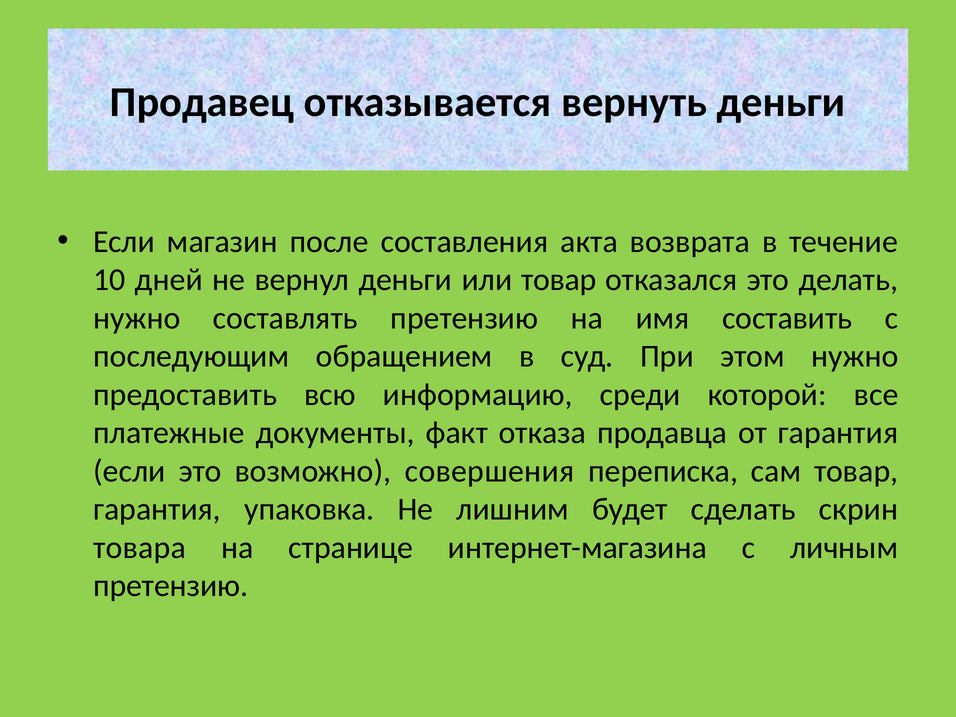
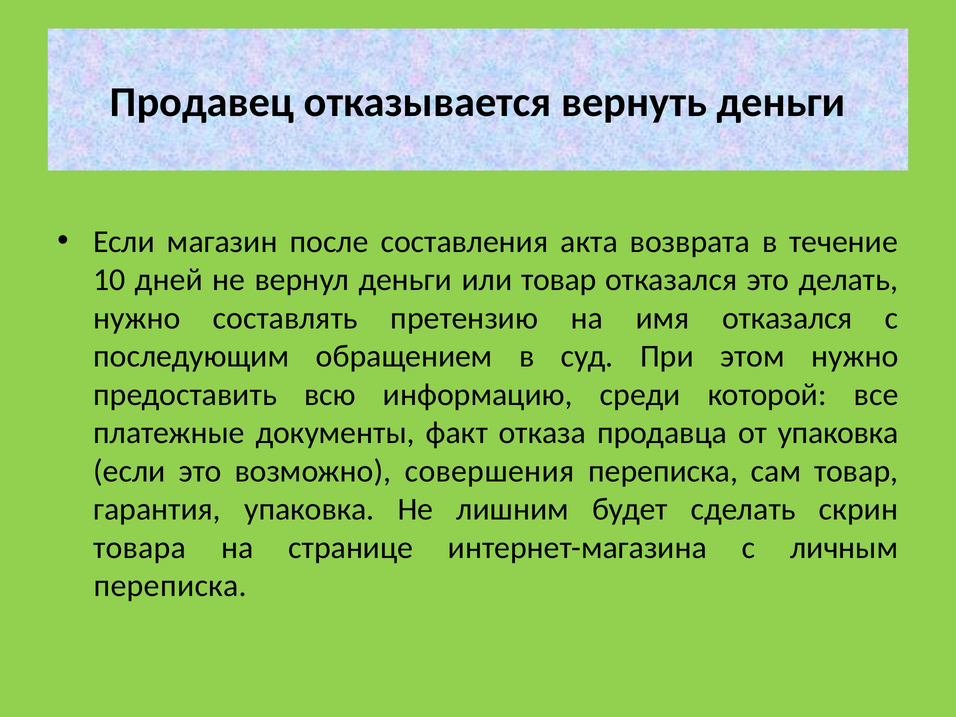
имя составить: составить -> отказался (787, 318)
от гарантия: гарантия -> упаковка (838, 433)
претензию: претензию -> переписка (170, 586)
